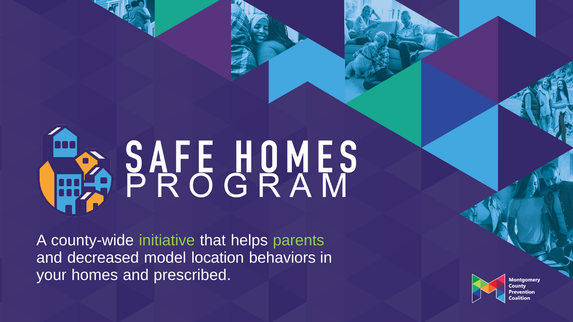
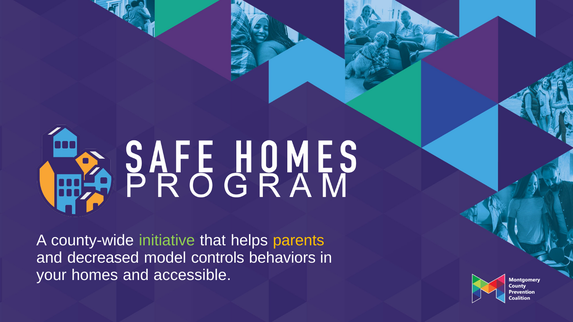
parents colour: light green -> yellow (299, 241)
location: location -> controls (218, 258)
prescribed: prescribed -> accessible (192, 275)
